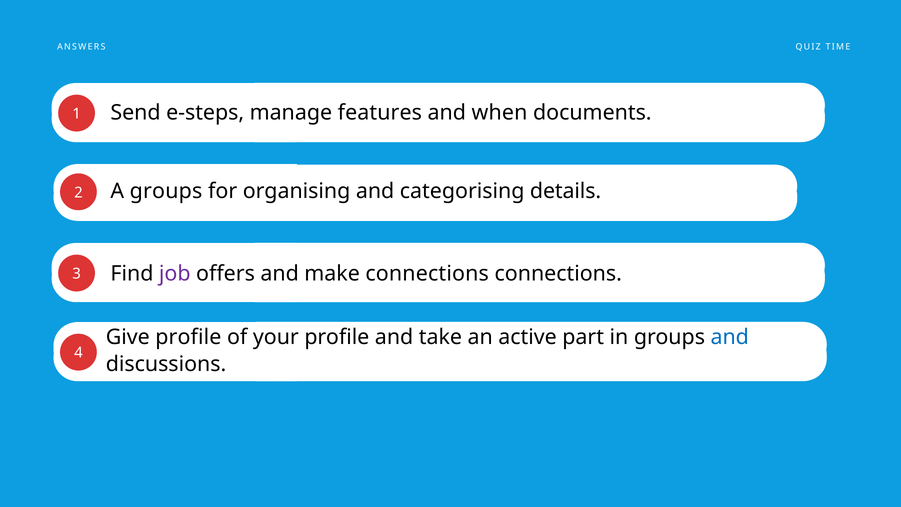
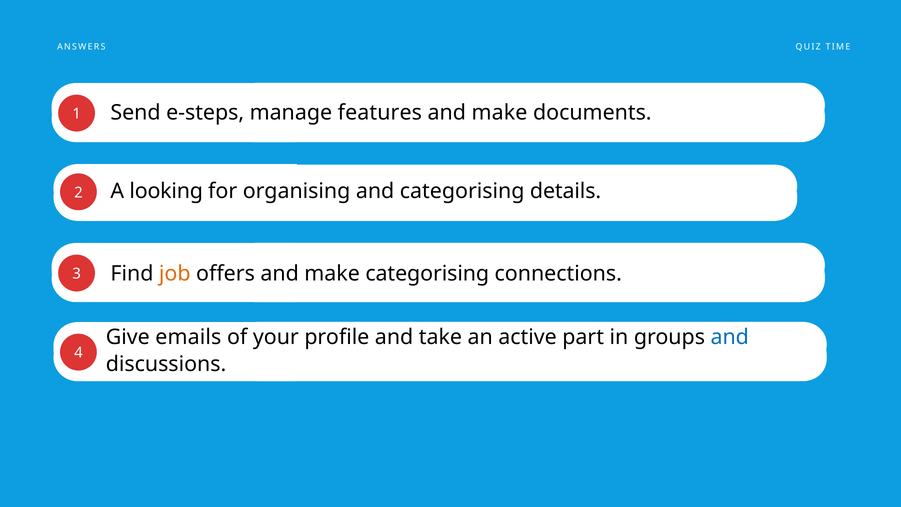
when: when -> make (499, 113)
A groups: groups -> looking (166, 191)
job colour: purple -> orange (175, 274)
make connections: connections -> categorising (427, 274)
Give profile: profile -> emails (188, 337)
